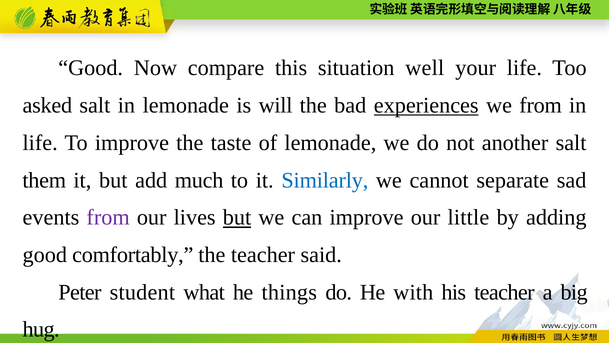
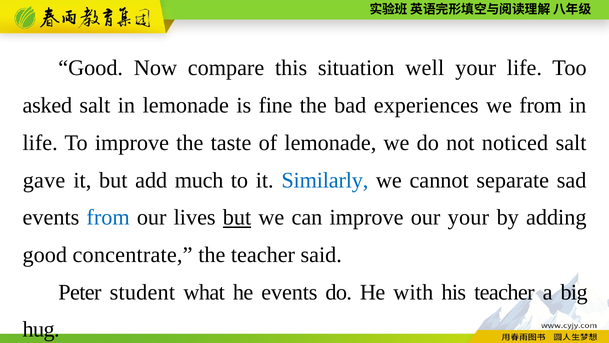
will: will -> fine (276, 105)
experiences underline: present -> none (426, 105)
another: another -> noticed (515, 143)
them: them -> gave (44, 180)
from colour: purple -> blue (108, 217)
our little: little -> your (468, 217)
comfortably: comfortably -> concentrate (133, 255)
he things: things -> events (289, 292)
